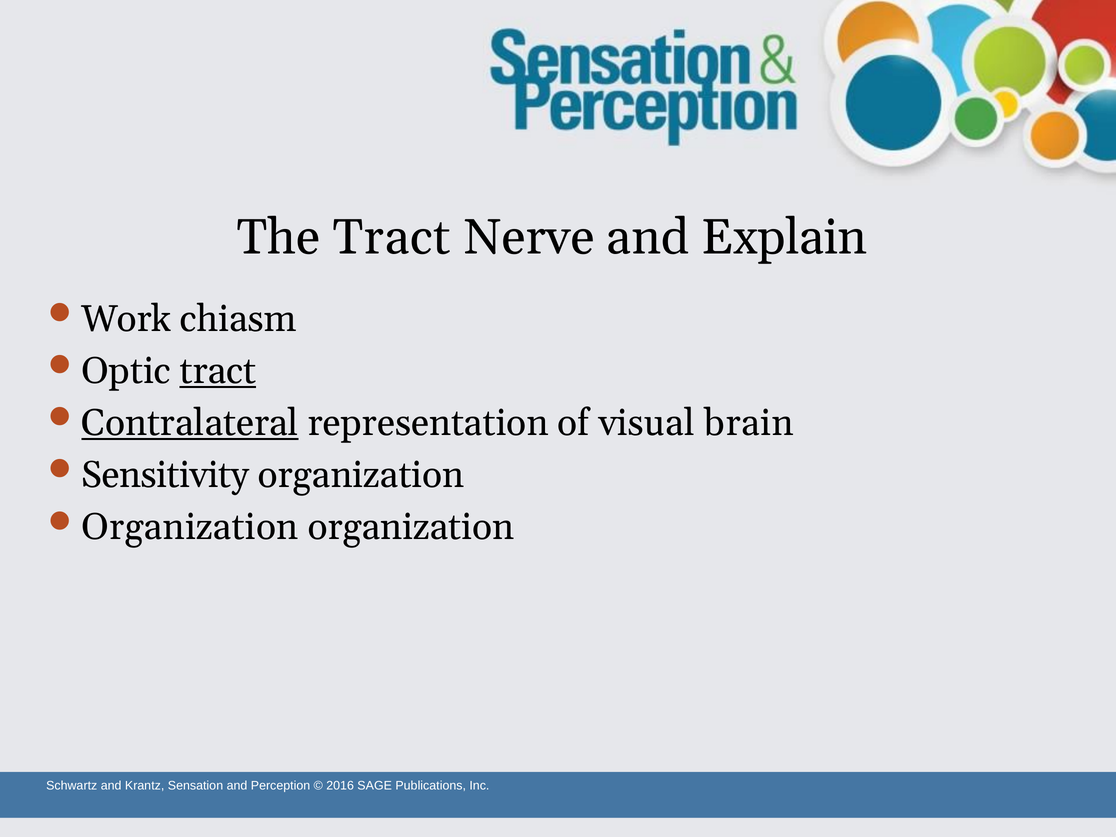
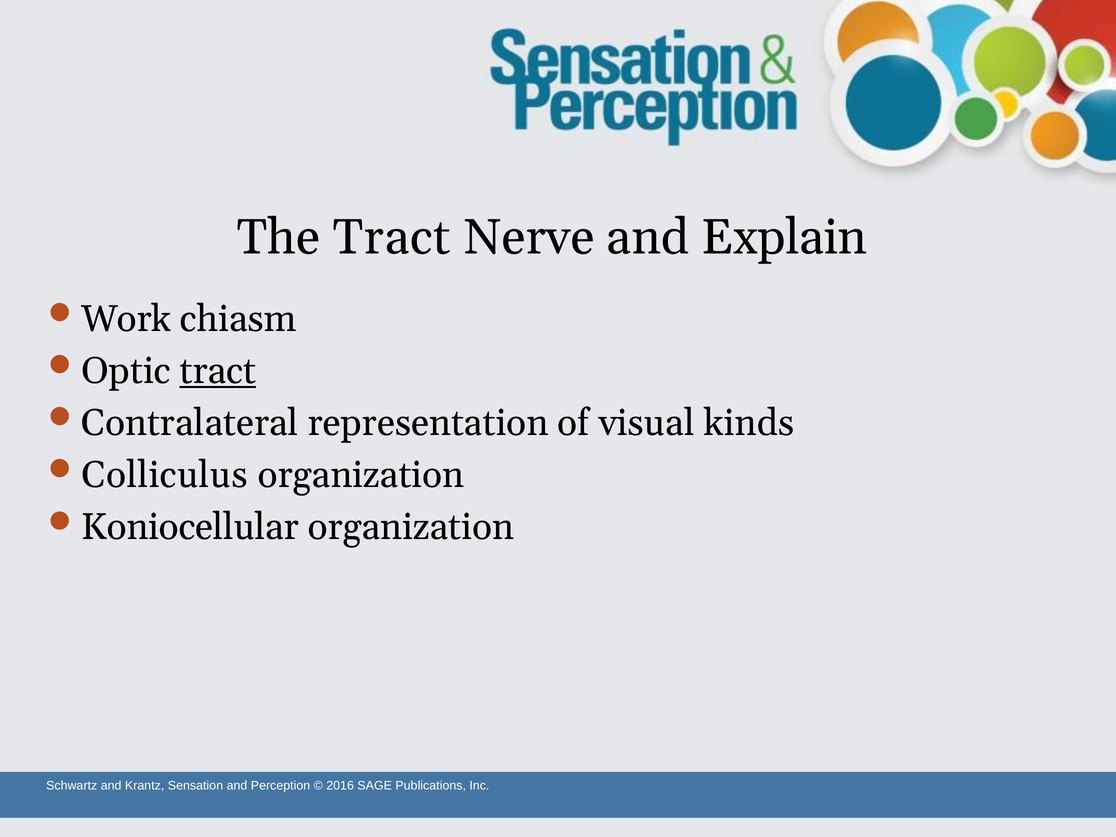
Contralateral underline: present -> none (190, 423)
brain: brain -> kinds (749, 423)
Sensitivity: Sensitivity -> Colliculus (165, 475)
Organization: Organization -> Koniocellular (190, 527)
